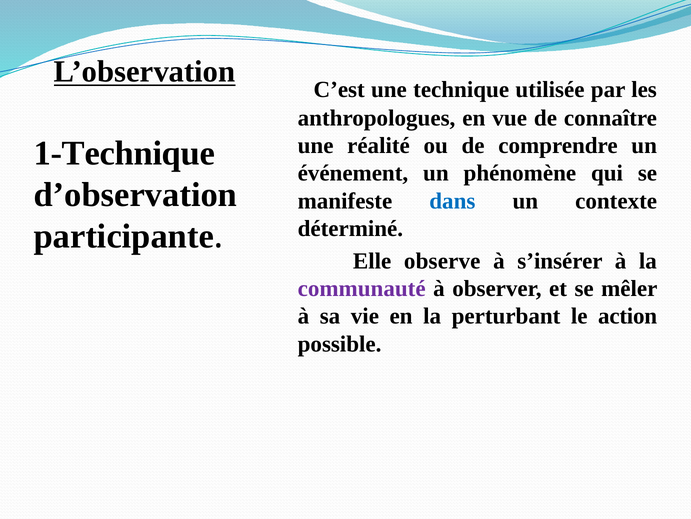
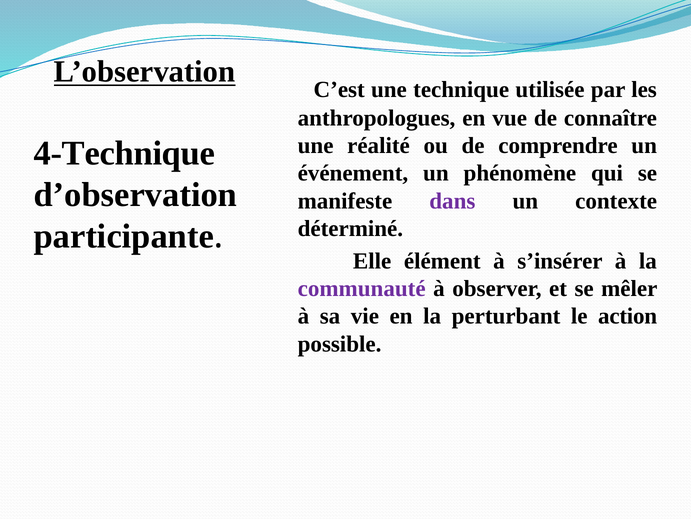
1-Technique: 1-Technique -> 4-Technique (124, 153)
dans colour: blue -> purple (452, 201)
observe: observe -> élément (442, 261)
